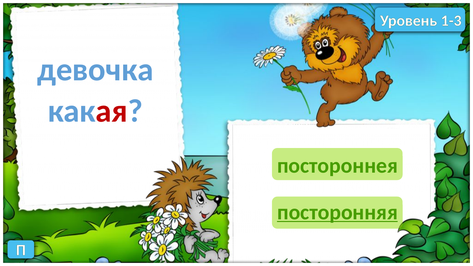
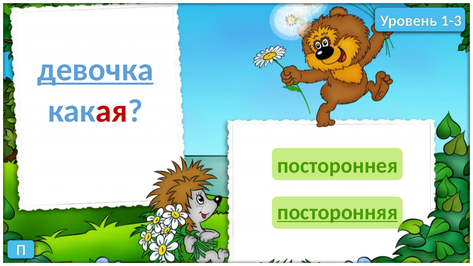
девочка underline: none -> present (95, 70)
